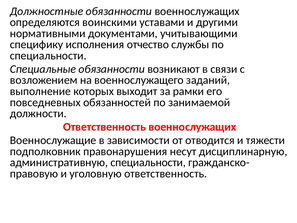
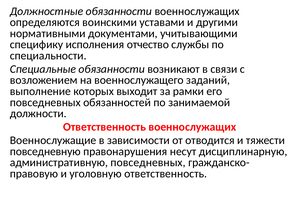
подполковник: подполковник -> повседневную (45, 151)
административную специальности: специальности -> повседневных (148, 162)
